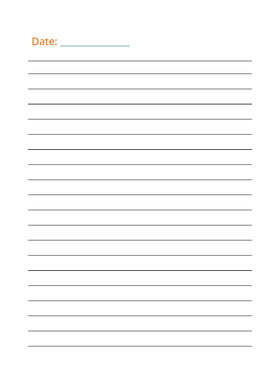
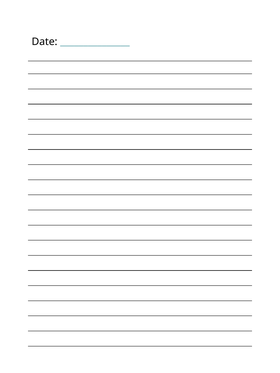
Date colour: orange -> black (45, 42)
